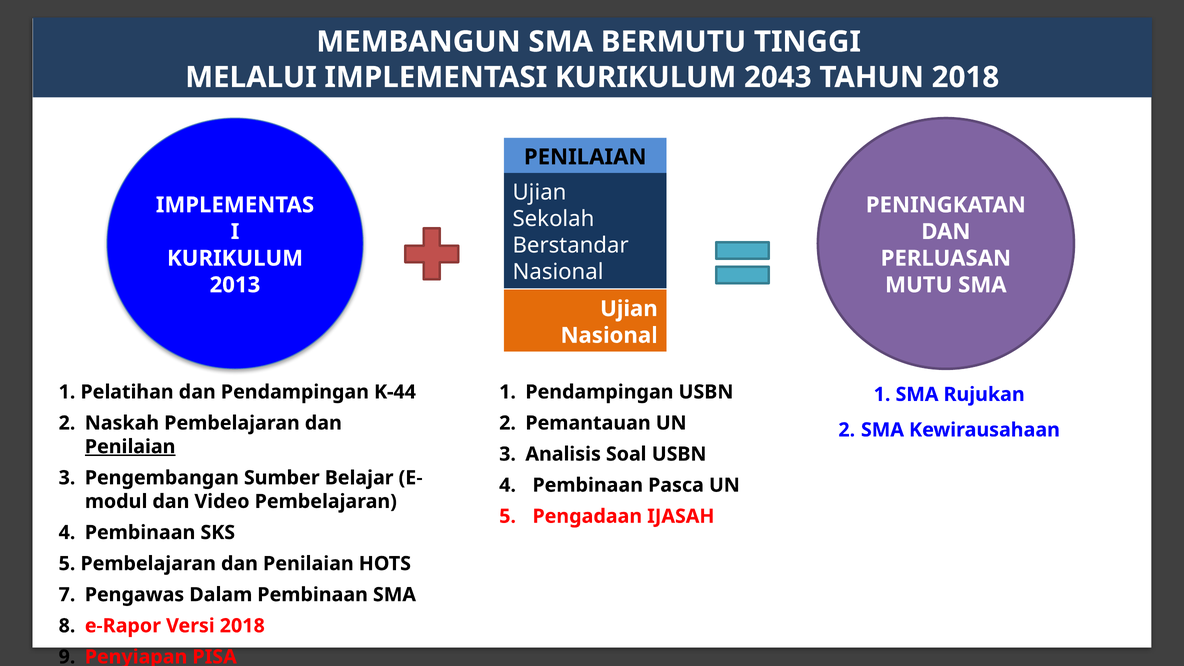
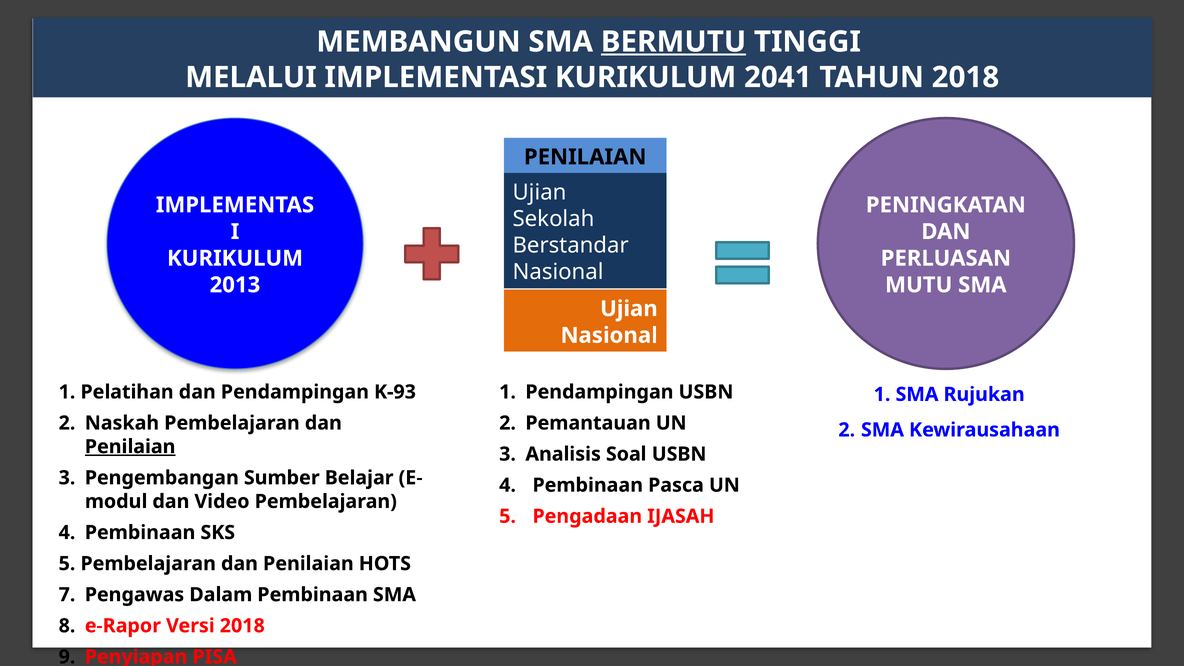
BERMUTU underline: none -> present (674, 42)
2043: 2043 -> 2041 (778, 77)
K-44: K-44 -> K-93 (395, 392)
